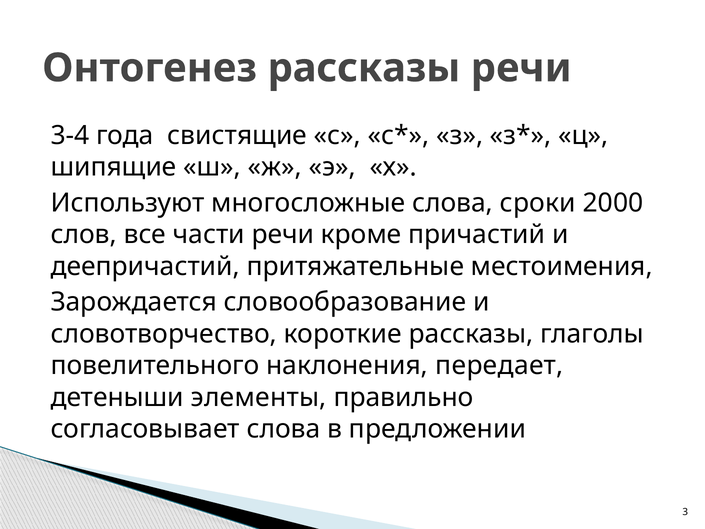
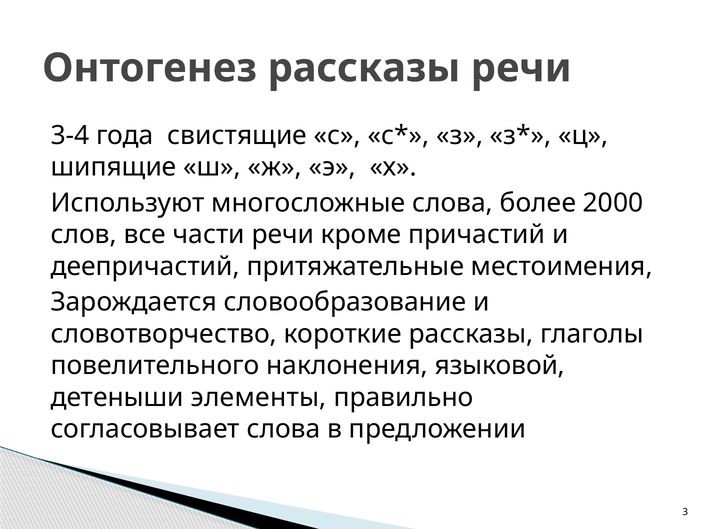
сроки: сроки -> более (538, 203)
передает: передает -> языковой (500, 366)
